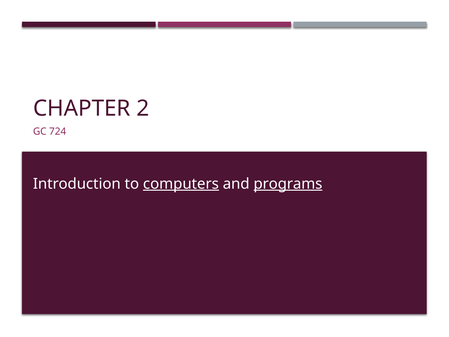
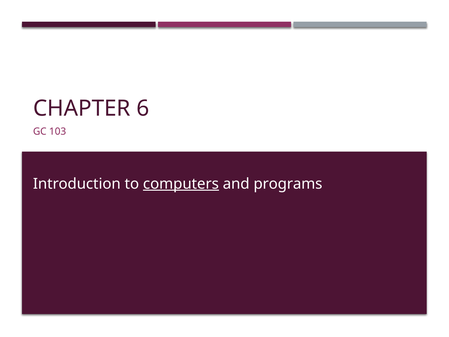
2: 2 -> 6 (143, 108)
724: 724 -> 103 (58, 131)
programs underline: present -> none (288, 184)
